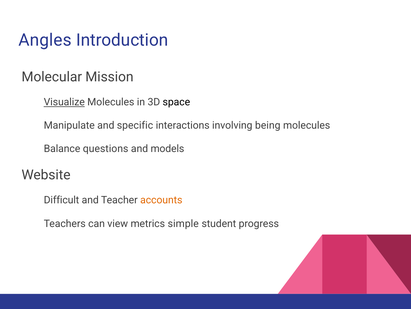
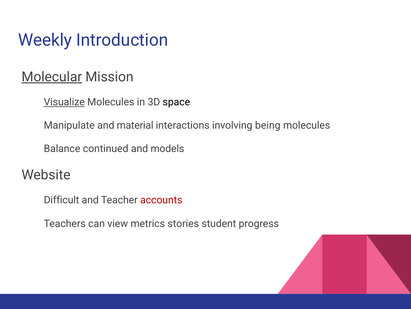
Angles: Angles -> Weekly (45, 40)
Molecular underline: none -> present (52, 77)
specific: specific -> material (135, 125)
questions: questions -> continued (106, 148)
accounts colour: orange -> red (161, 200)
simple: simple -> stories (183, 223)
